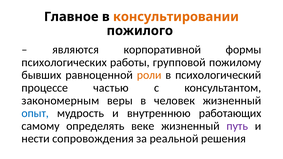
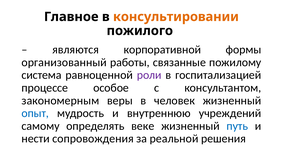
психологических: психологических -> организованный (64, 62)
групповой: групповой -> связанные (179, 62)
бывших: бывших -> система (42, 75)
роли colour: orange -> purple (149, 75)
психологический: психологический -> госпитализацией (218, 75)
частью: частью -> особое (111, 88)
работающих: работающих -> учреждений (230, 113)
путь colour: purple -> blue (237, 126)
